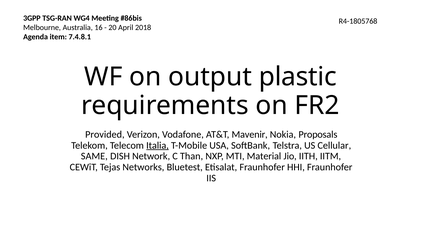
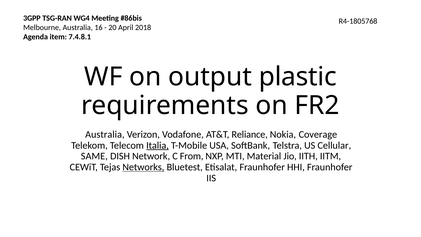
Provided: Provided -> Australia (105, 134)
Mavenir: Mavenir -> Reliance (250, 134)
Proposals: Proposals -> Coverage (318, 134)
Than: Than -> From (192, 156)
Networks underline: none -> present (143, 167)
